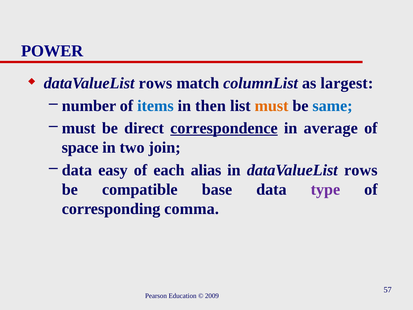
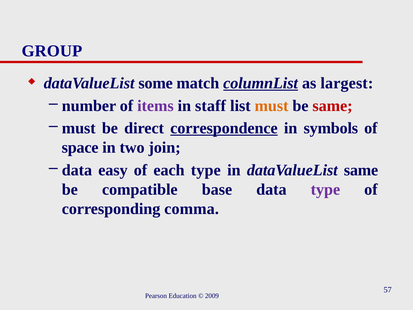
POWER: POWER -> GROUP (52, 51)
rows: rows -> some (156, 83)
columnList underline: none -> present (261, 83)
items colour: blue -> purple (155, 106)
then: then -> staff (211, 106)
same colour: blue -> red (333, 106)
average: average -> symbols (331, 128)
each alias: alias -> type (206, 170)
in dataValueList rows: rows -> same (361, 170)
